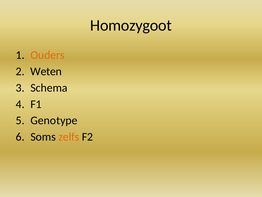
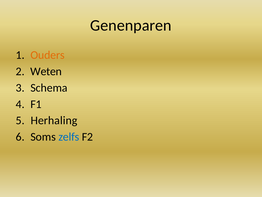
Homozygoot: Homozygoot -> Genenparen (131, 25)
Genotype: Genotype -> Herhaling (54, 120)
zelfs colour: orange -> blue (69, 137)
